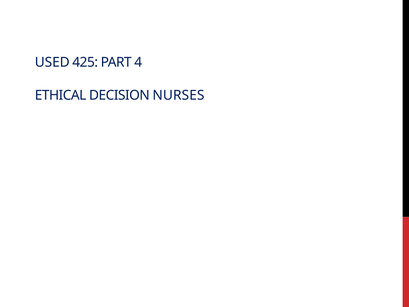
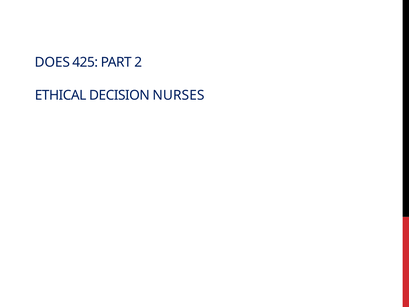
USED: USED -> DOES (52, 62)
4: 4 -> 2 (138, 62)
